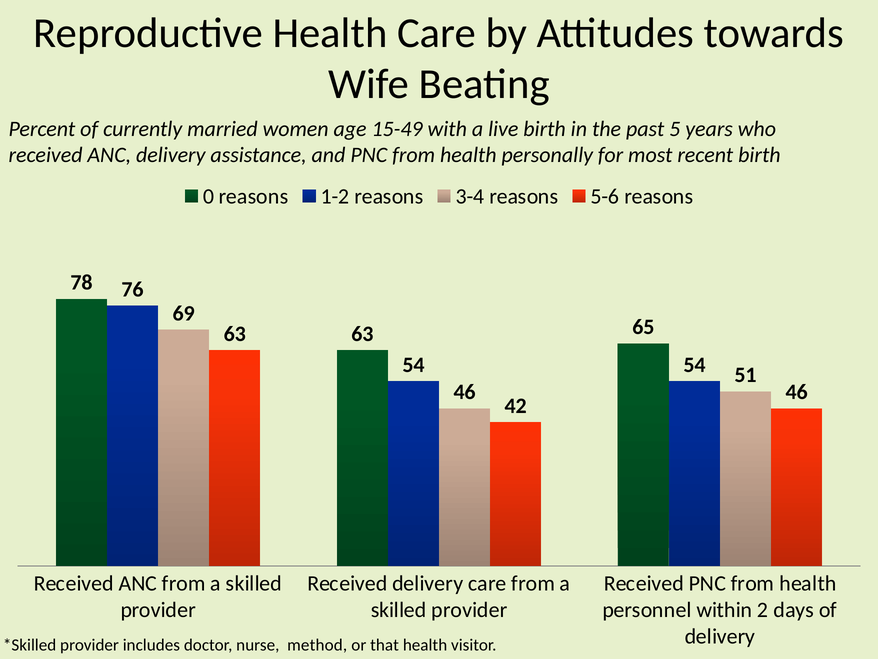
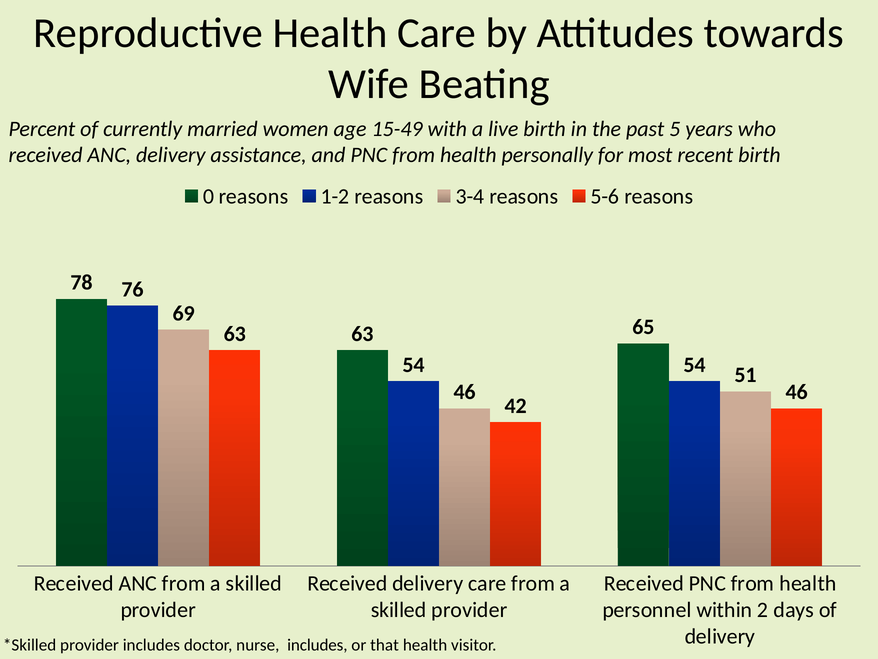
nurse method: method -> includes (317, 645)
